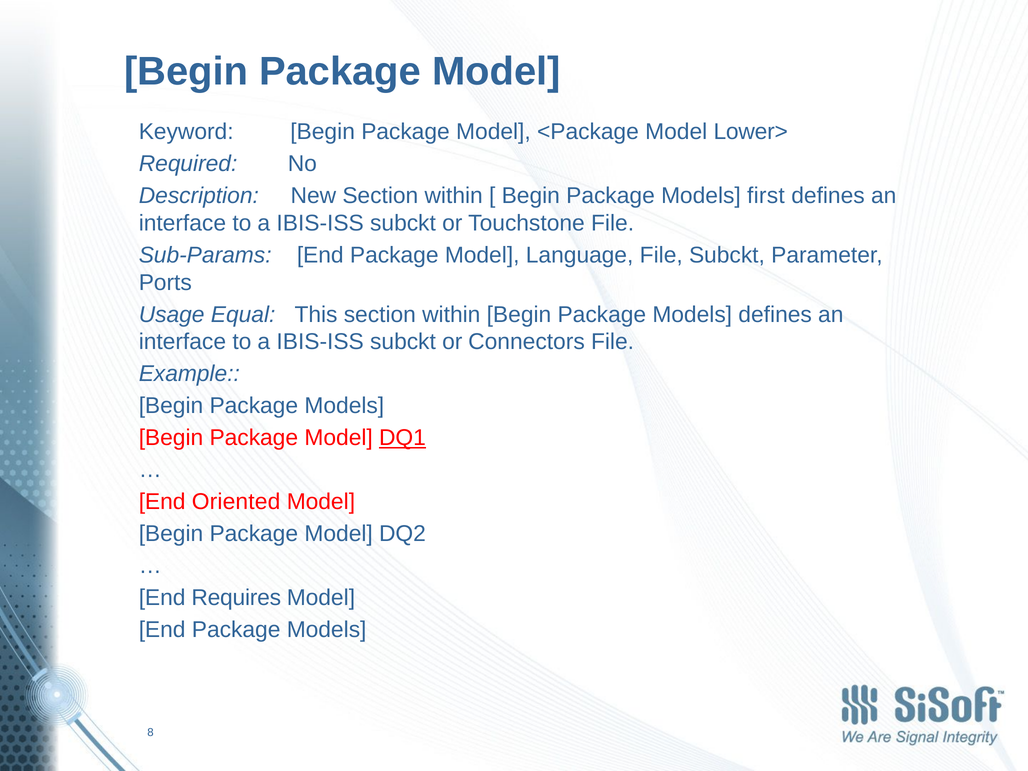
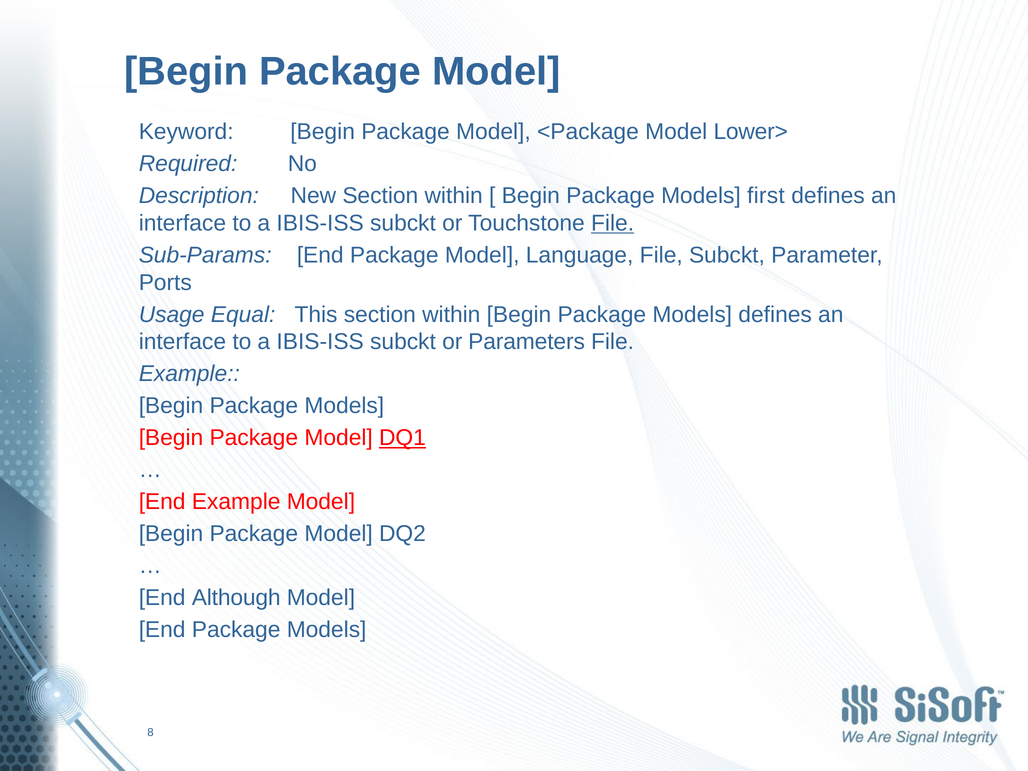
File underline: none -> present (613, 223)
Connectors: Connectors -> Parameters (527, 342)
End Oriented: Oriented -> Example (236, 502)
Requires: Requires -> Although (236, 598)
